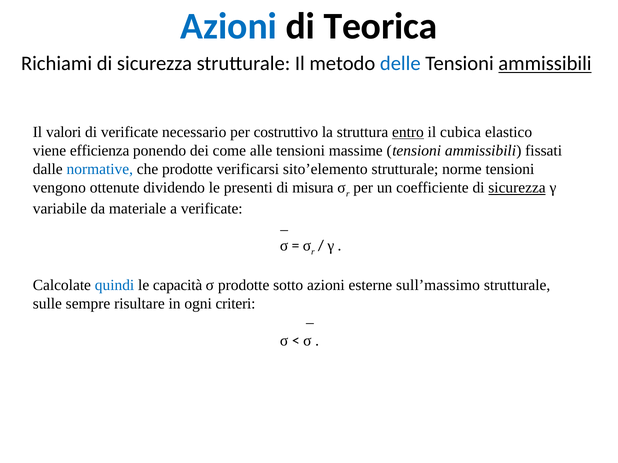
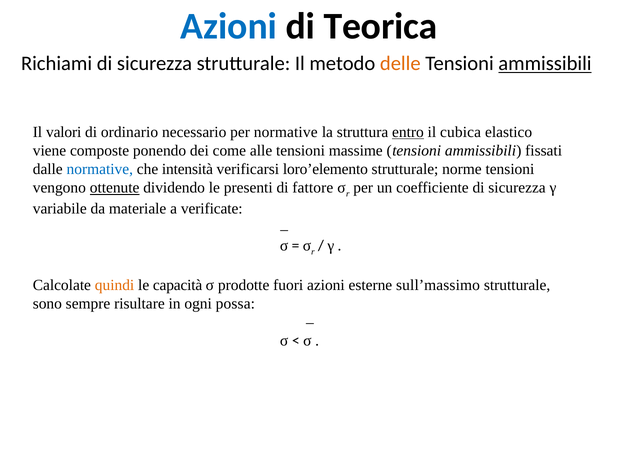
delle colour: blue -> orange (400, 64)
di verificate: verificate -> ordinario (130, 132)
per costruttivo: costruttivo -> normative (286, 132)
efficienza: efficienza -> composte (100, 151)
che prodotte: prodotte -> intensità (187, 169)
sito’elemento: sito’elemento -> loro’elemento (325, 169)
ottenute underline: none -> present (115, 188)
misura: misura -> fattore (313, 188)
sicurezza underline: present -> none (517, 188)
quindi colour: blue -> orange (115, 286)
sotto: sotto -> fuori (288, 286)
sulle: sulle -> sono (47, 304)
criteri: criteri -> possa (235, 304)
